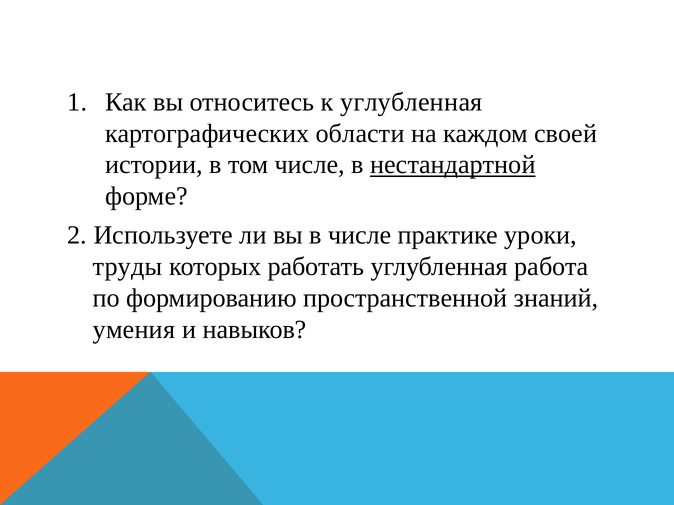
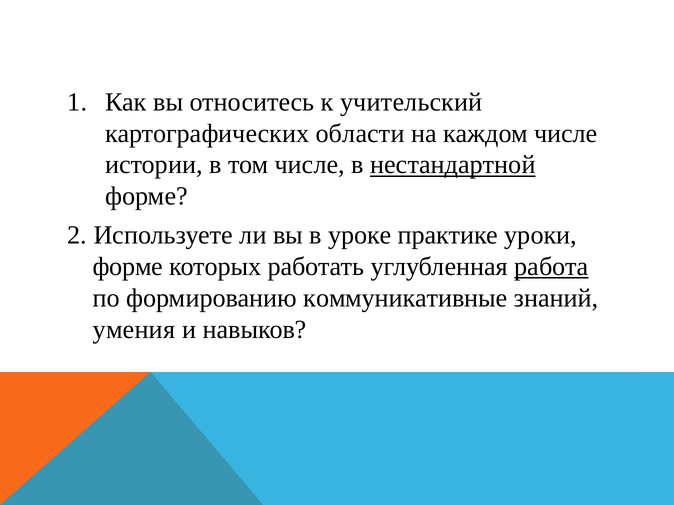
к углубленная: углубленная -> учительский (411, 102)
каждом своей: своей -> числе (566, 134)
в числе: числе -> уроке (360, 235)
труды: труды -> форме (128, 267)
работа underline: none -> present (551, 267)
пространственной: пространственной -> коммуникативные (405, 298)
